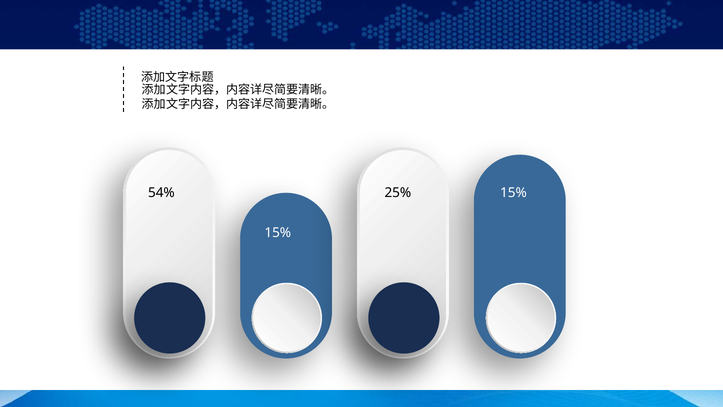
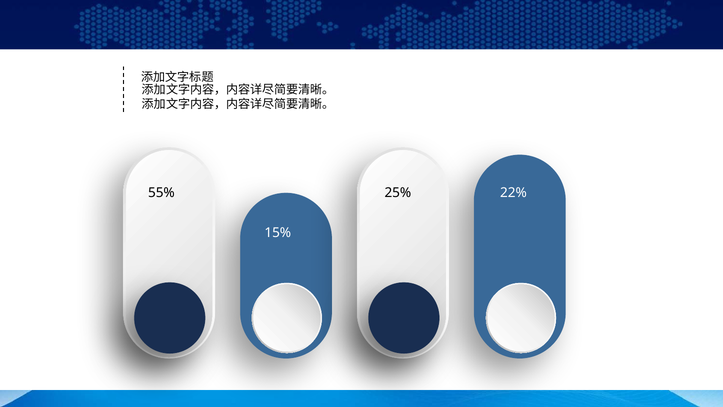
54%: 54% -> 55% (161, 192)
15%: 15% -> 22% (513, 192)
